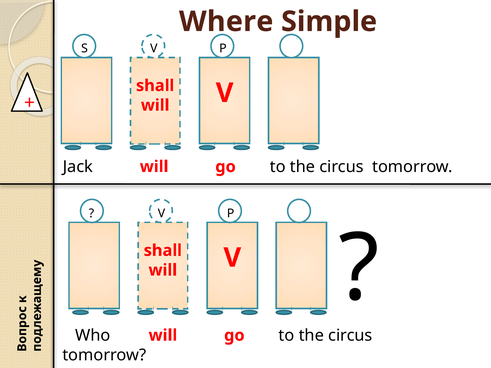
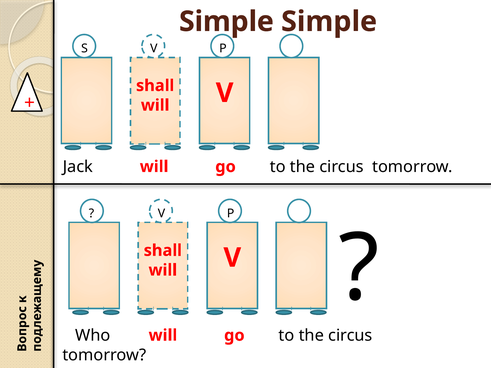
Where: Where -> Simple (226, 22)
